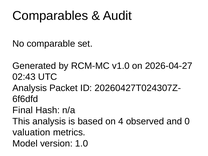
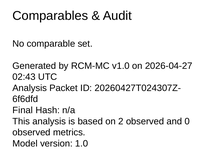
4: 4 -> 2 (121, 121)
valuation: valuation -> observed (31, 132)
